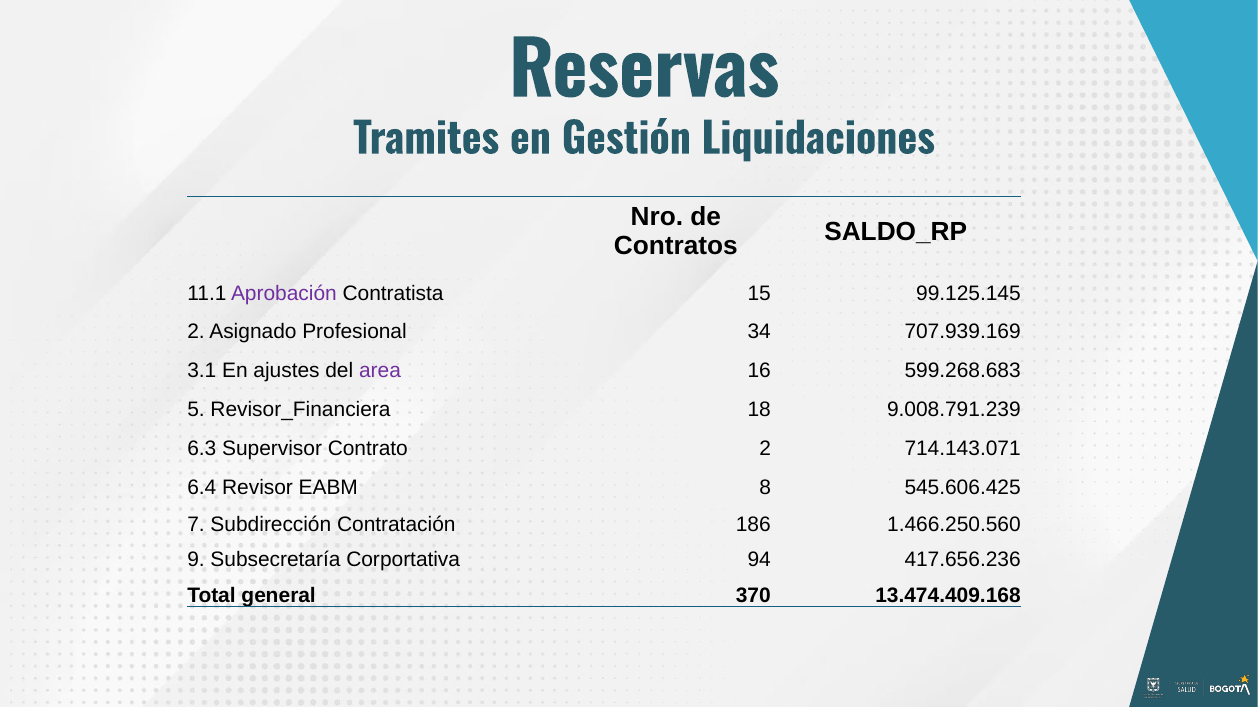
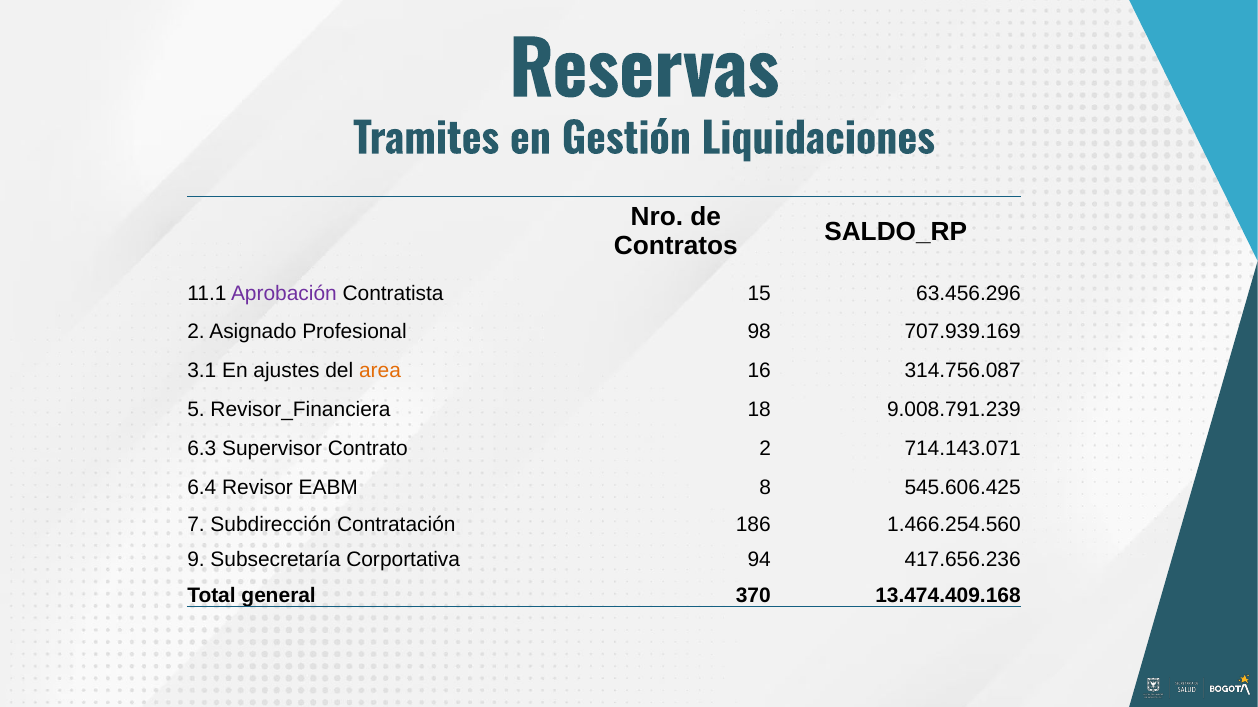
99.125.145: 99.125.145 -> 63.456.296 (968, 293)
34: 34 -> 98 (759, 332)
area colour: purple -> orange (380, 371)
599.268.683: 599.268.683 -> 314.756.087 (963, 371)
1.466.250.560: 1.466.250.560 -> 1.466.254.560 (954, 525)
